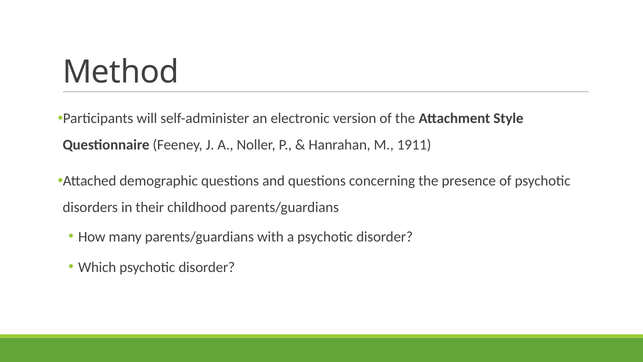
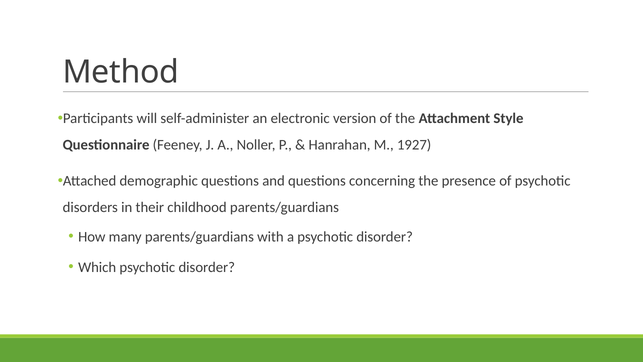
1911: 1911 -> 1927 (414, 145)
